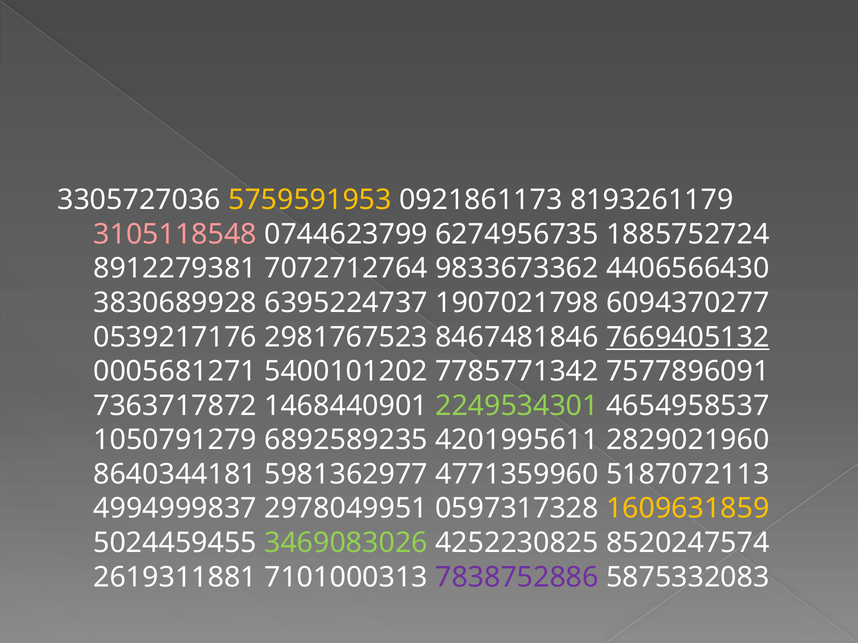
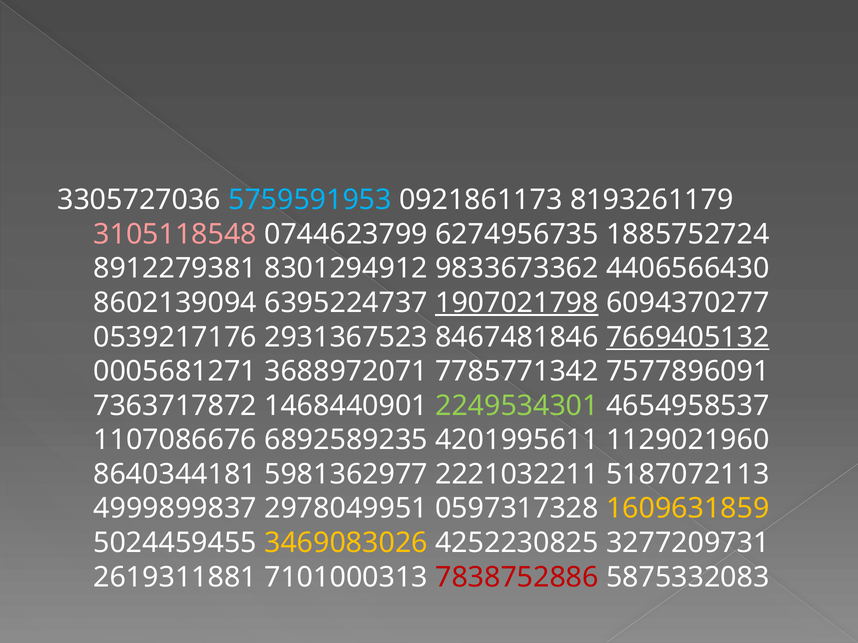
5759591953 colour: yellow -> light blue (310, 200)
7072712764: 7072712764 -> 8301294912 (346, 269)
3830689928: 3830689928 -> 8602139094 (175, 303)
1907021798 underline: none -> present (517, 303)
2981767523: 2981767523 -> 2931367523 (346, 337)
5400101202: 5400101202 -> 3688972071 (346, 372)
1050791279: 1050791279 -> 1107086676 (175, 440)
2829021960: 2829021960 -> 1129021960 (688, 440)
4771359960: 4771359960 -> 2221032211 (517, 475)
4994999837: 4994999837 -> 4999899837 (175, 509)
3469083026 colour: light green -> yellow (346, 543)
8520247574: 8520247574 -> 3277209731 (688, 543)
7838752886 colour: purple -> red (517, 578)
